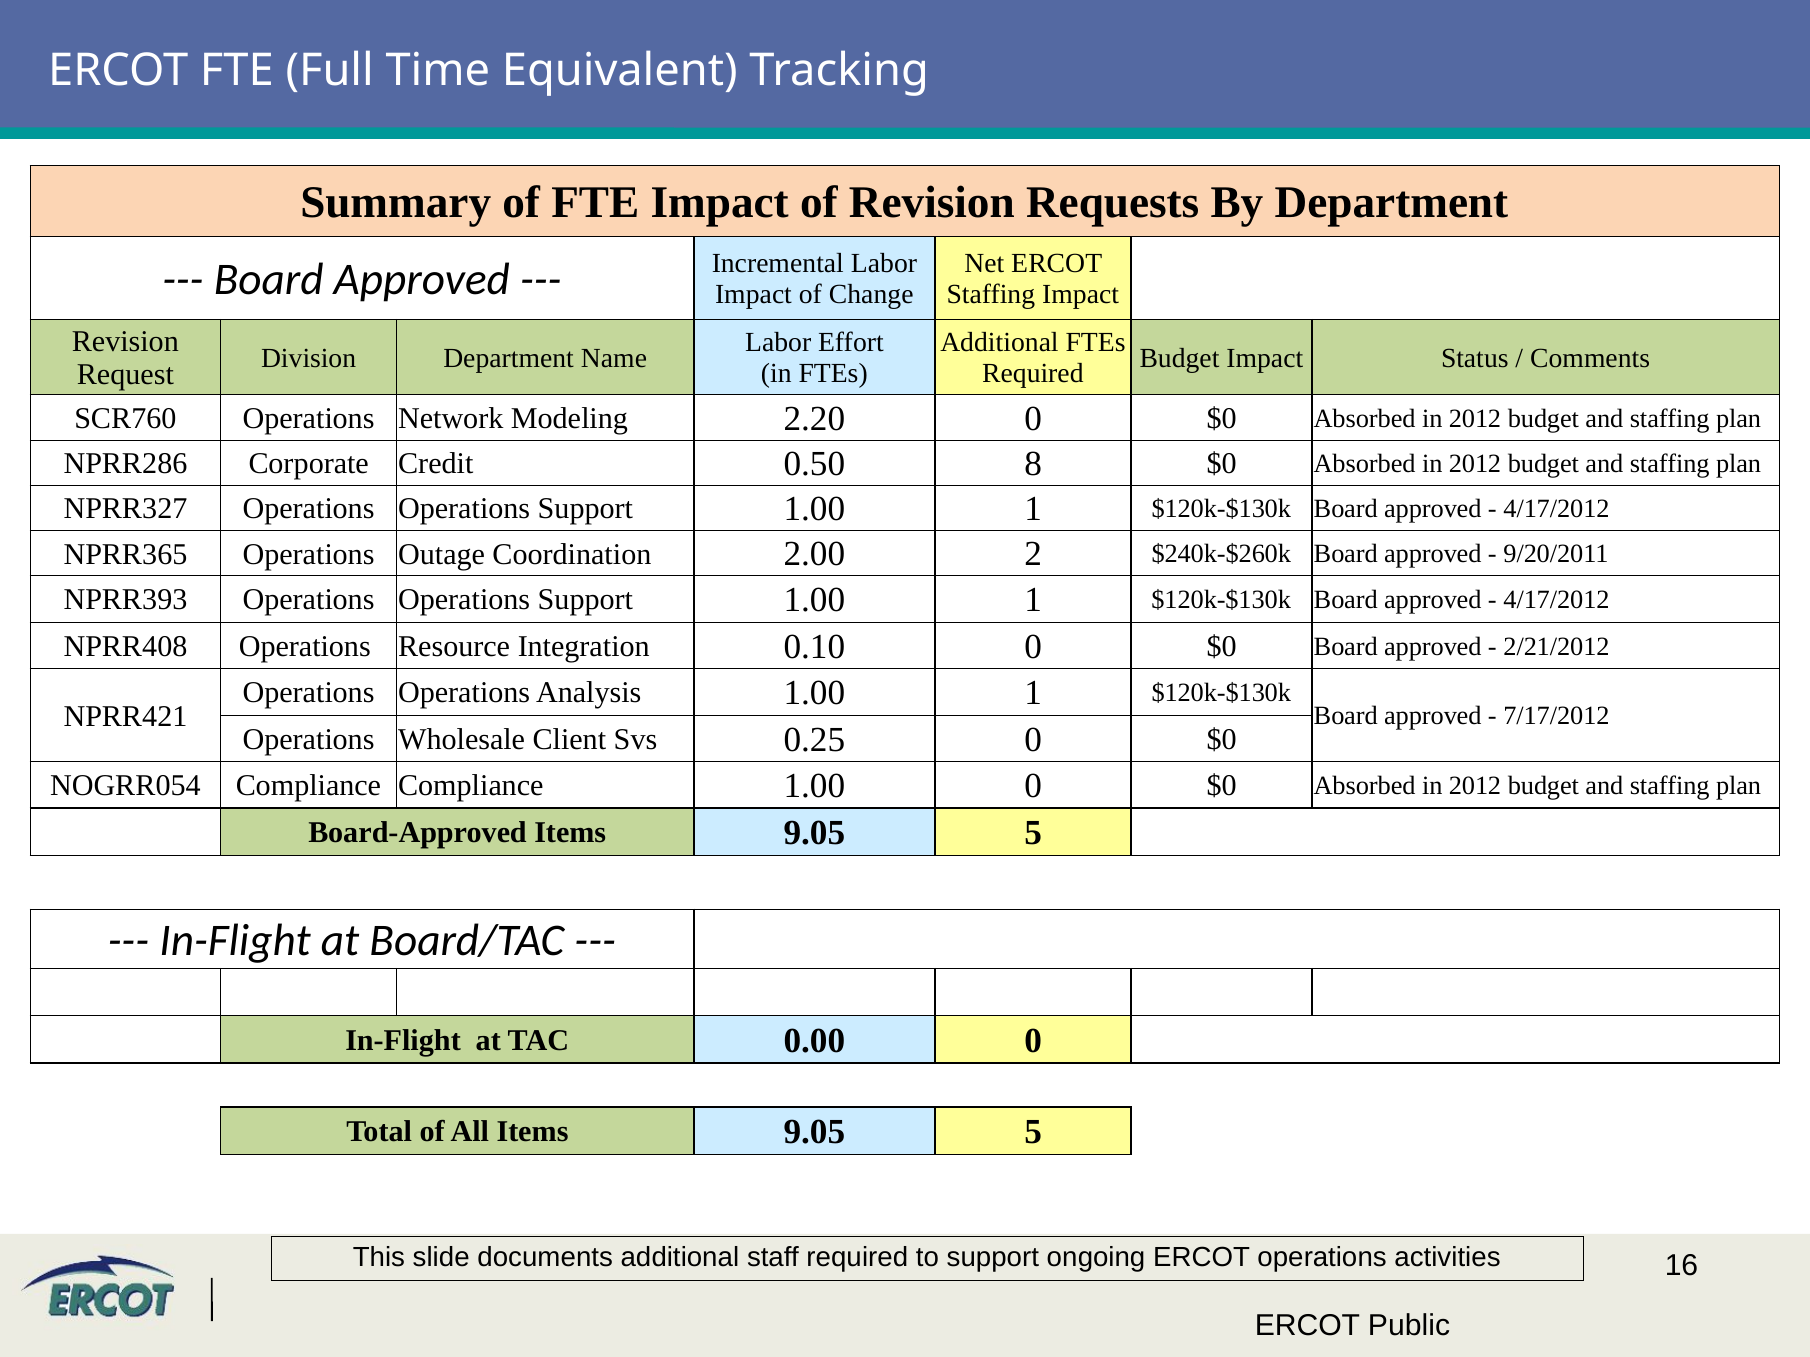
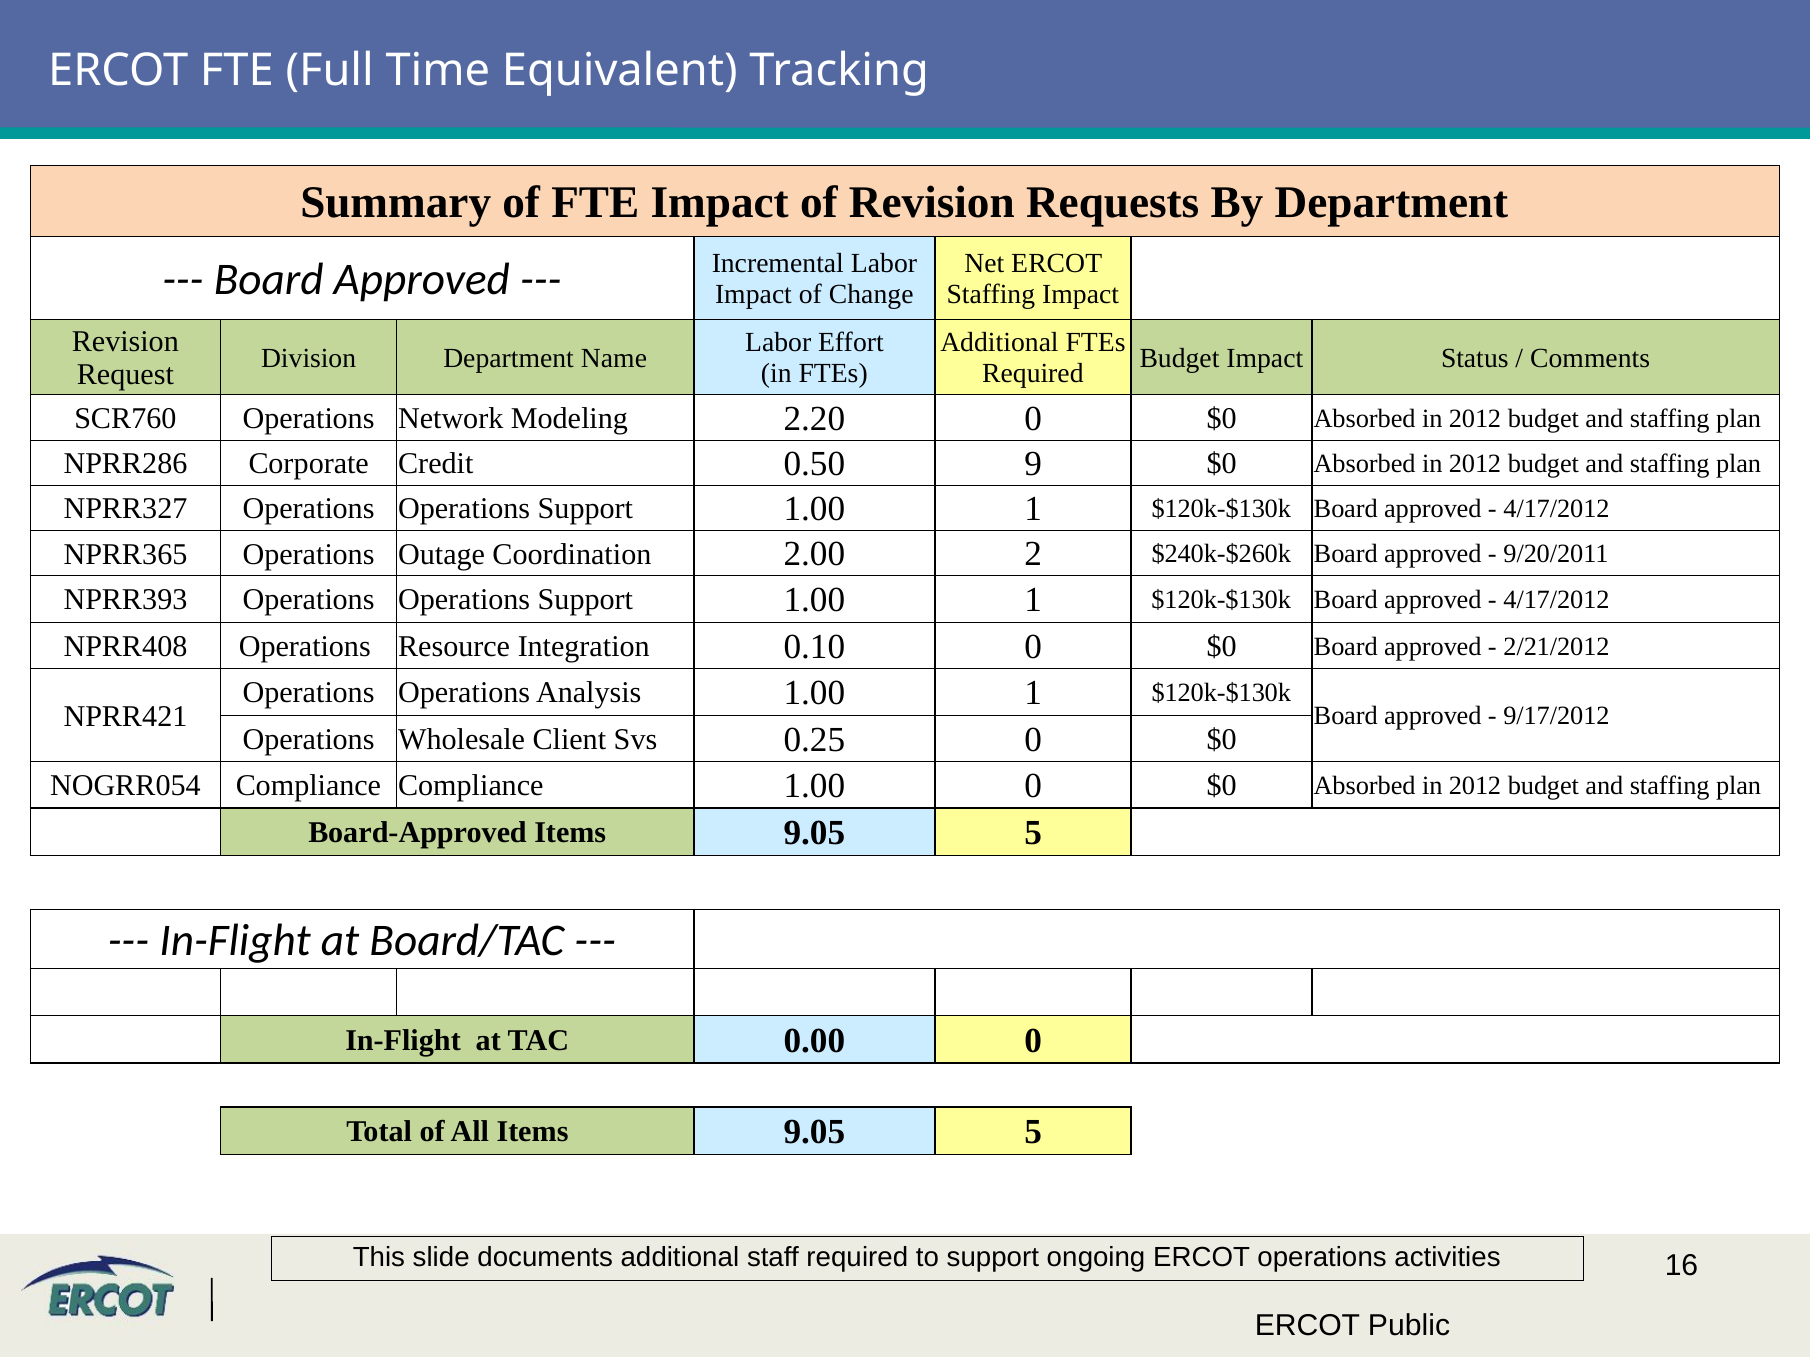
8: 8 -> 9 (1033, 464)
7/17/2012: 7/17/2012 -> 9/17/2012 (1556, 716)
